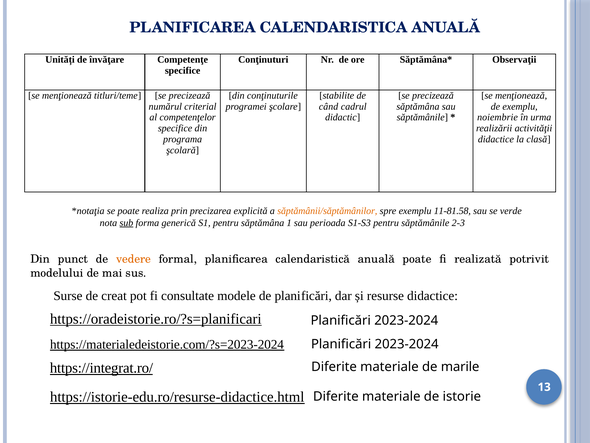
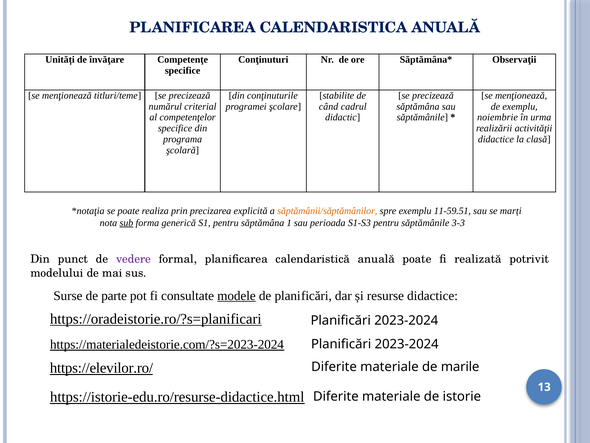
11-81.58: 11-81.58 -> 11-59.51 (452, 211)
verde: verde -> marți (511, 211)
2-3: 2-3 -> 3-3 (458, 223)
vedere colour: orange -> purple (134, 259)
creat: creat -> parte (114, 295)
modele underline: none -> present (236, 295)
https://integrat.ro/: https://integrat.ro/ -> https://elevilor.ro/ (101, 368)
